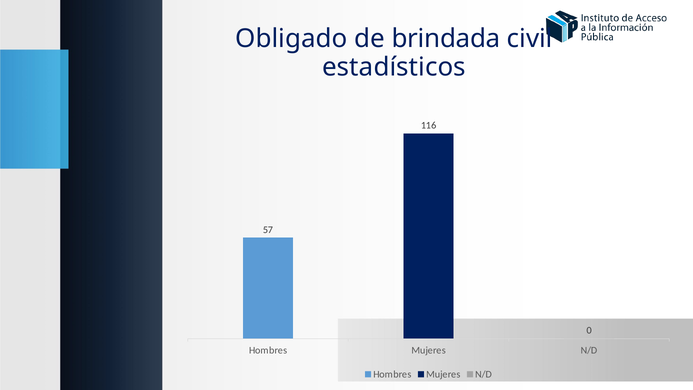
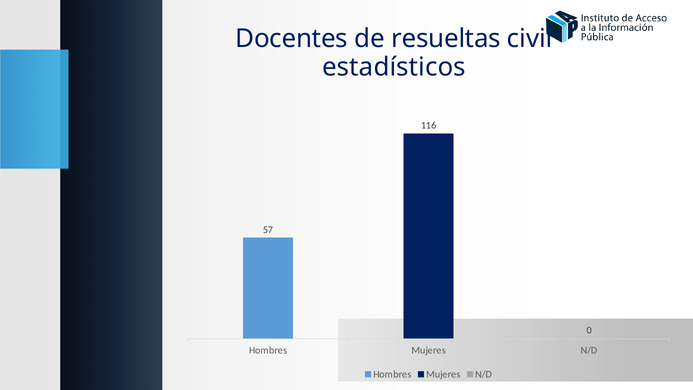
Obligado: Obligado -> Docentes (292, 38)
brindada: brindada -> resueltas (446, 38)
